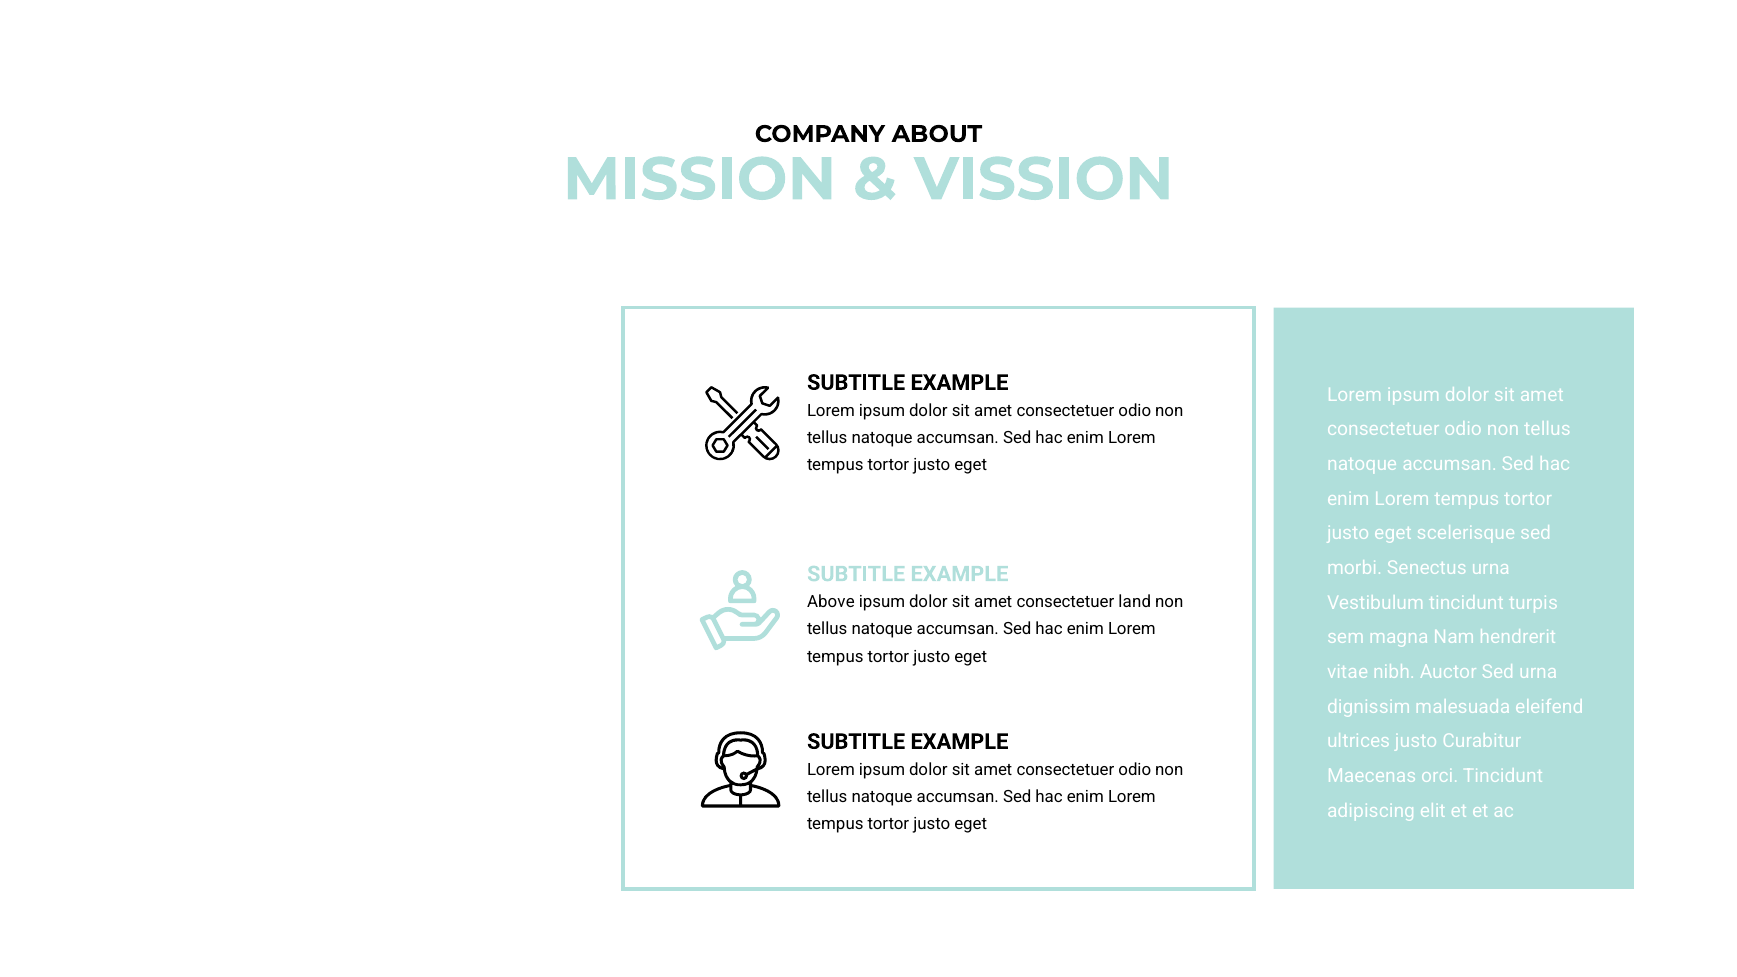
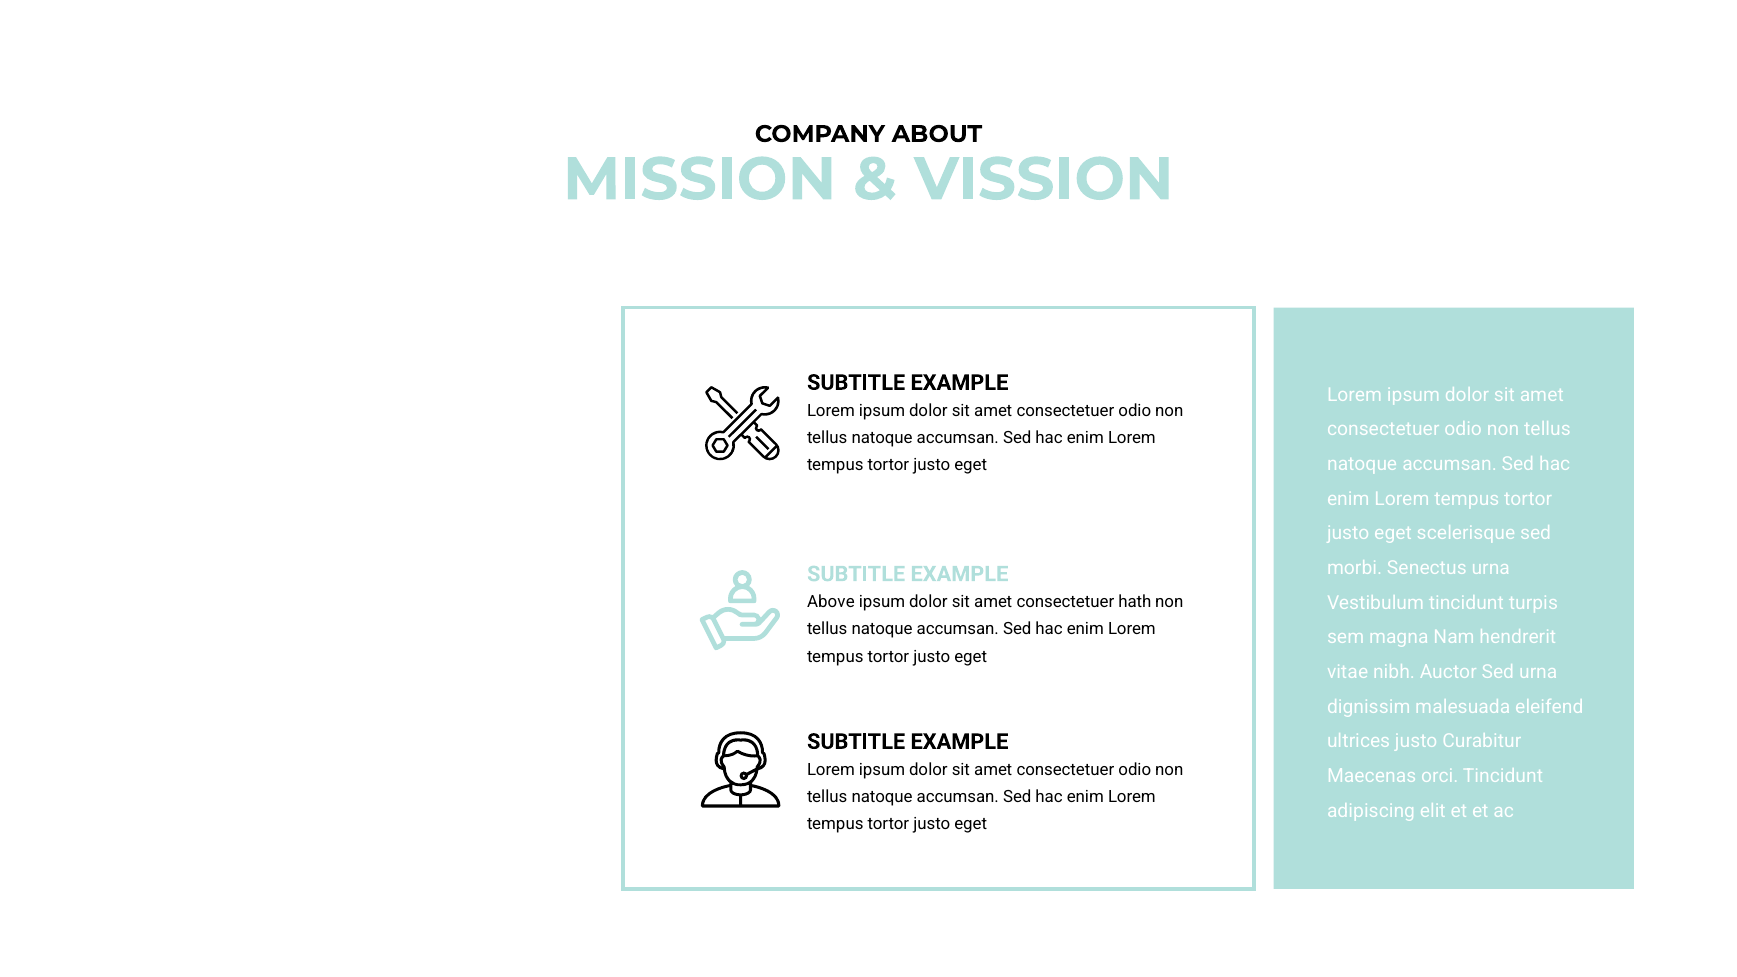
land: land -> hath (1135, 602)
